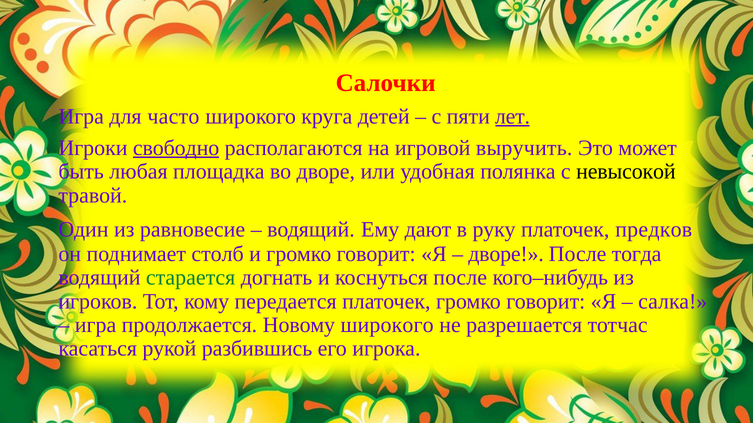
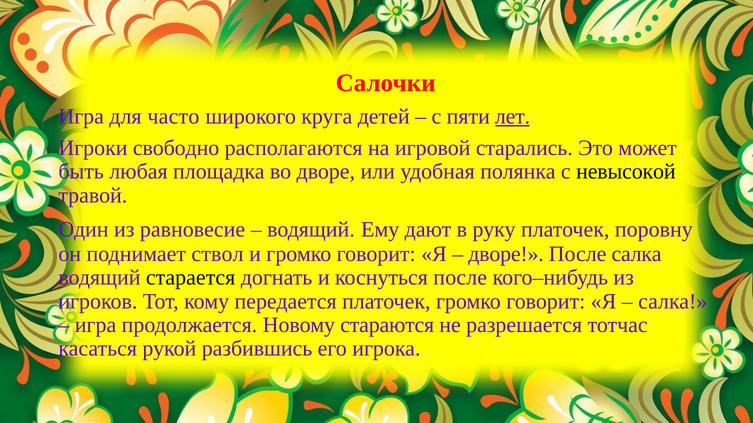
свободно underline: present -> none (176, 148)
выручить: выручить -> старались (524, 148)
предков: предков -> поровну (654, 230)
столб: столб -> ствол (218, 254)
После тогда: тогда -> салка (637, 254)
старается colour: green -> black (191, 278)
Новому широкого: широкого -> стараются (387, 325)
